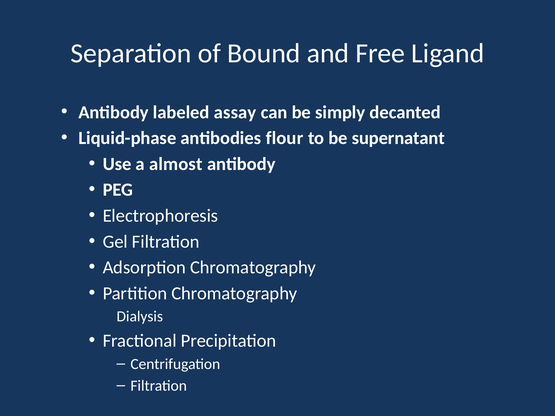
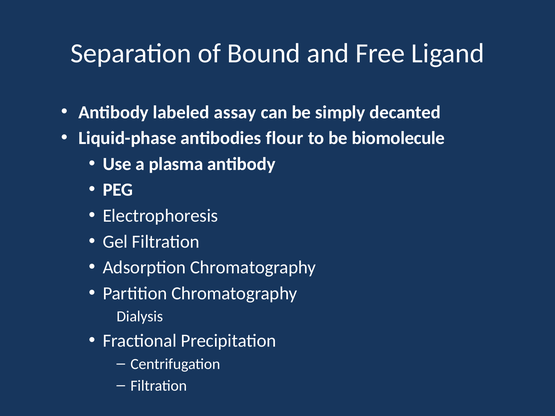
supernatant: supernatant -> biomolecule (398, 138)
almost: almost -> plasma (176, 164)
